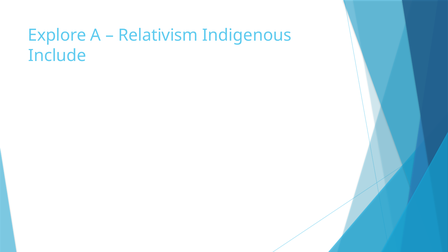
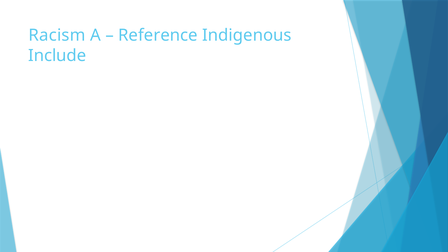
Explore: Explore -> Racism (57, 35)
Relativism: Relativism -> Reference (158, 35)
